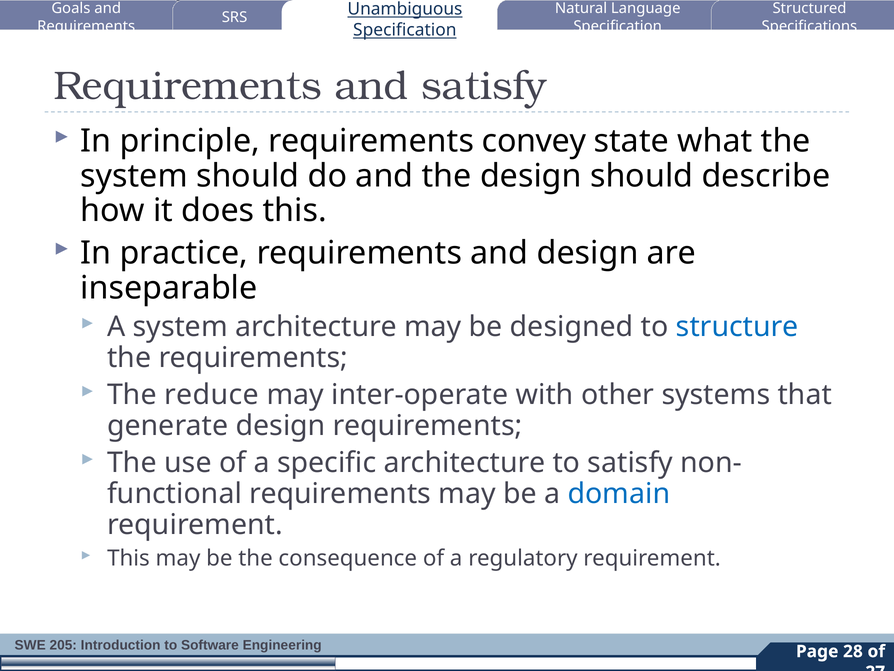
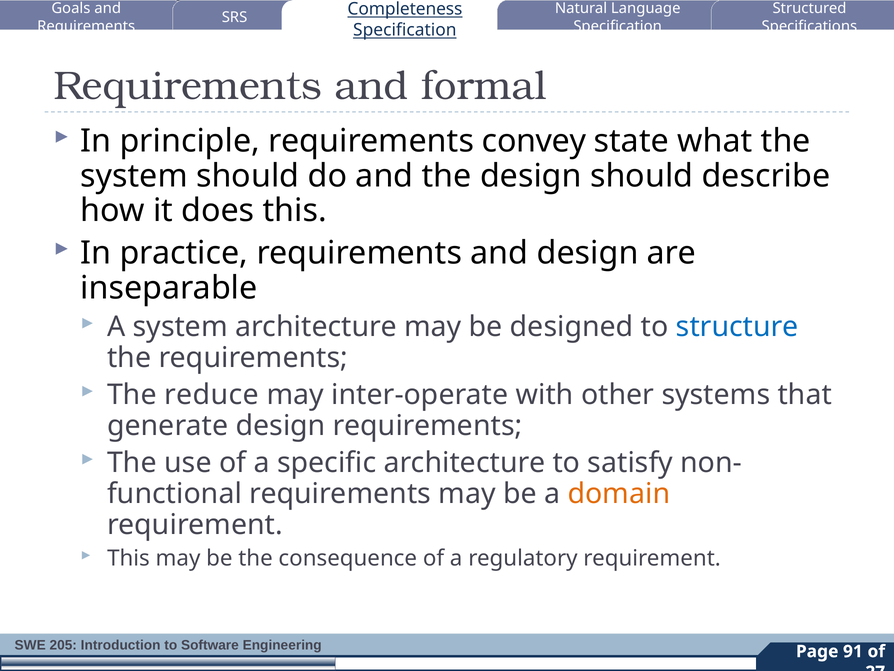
Unambiguous: Unambiguous -> Completeness (405, 9)
and satisfy: satisfy -> formal (484, 86)
domain colour: blue -> orange (619, 493)
28: 28 -> 91 (853, 651)
